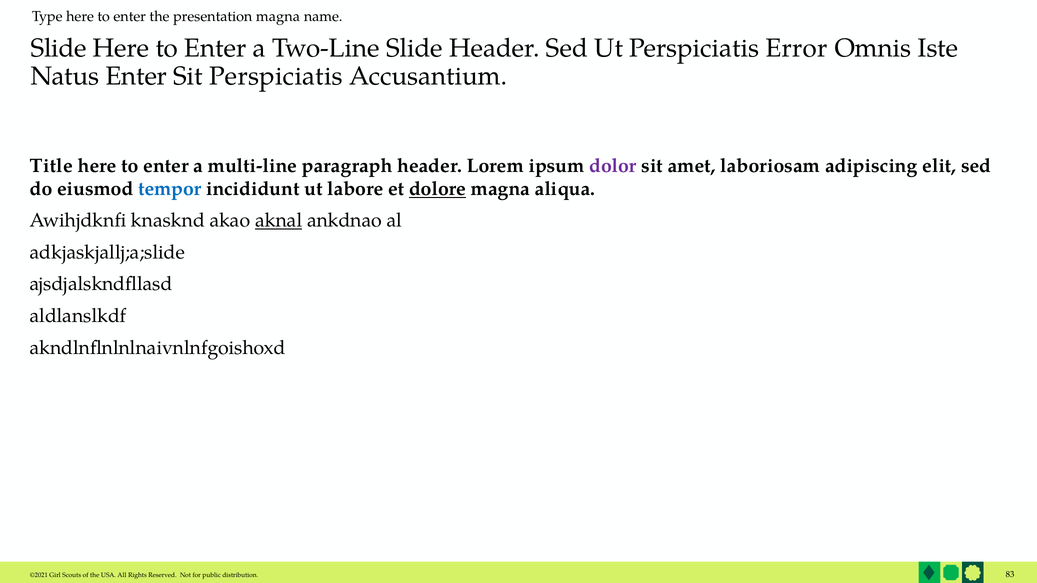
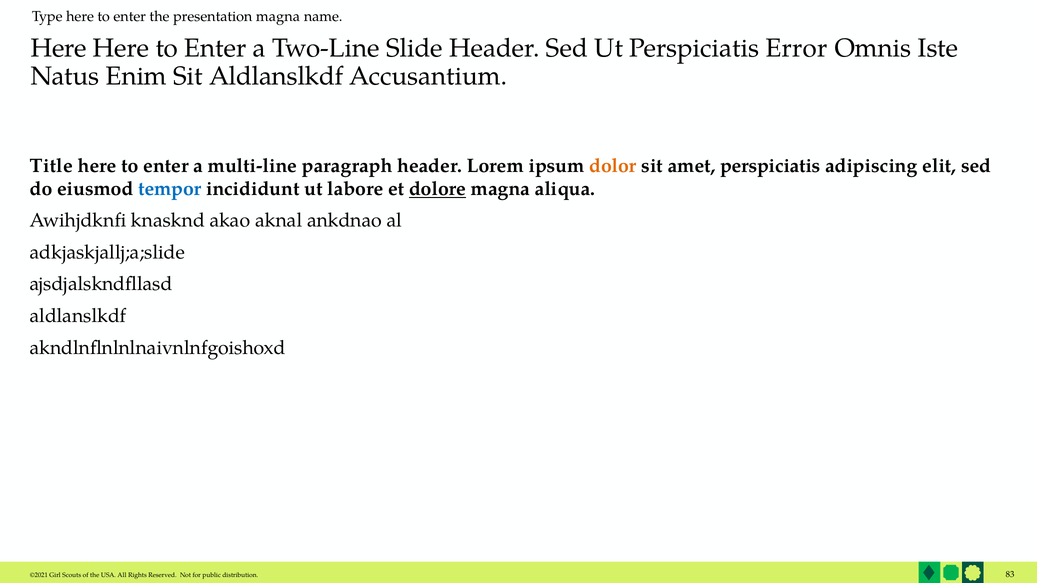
Slide: Slide -> Here (59, 48)
Natus Enter: Enter -> Enim (136, 76)
Sit Perspiciatis: Perspiciatis -> Aldlanslkdf (276, 76)
dolor colour: purple -> orange (613, 166)
amet laboriosam: laboriosam -> perspiciatis (770, 166)
aknal underline: present -> none (279, 221)
